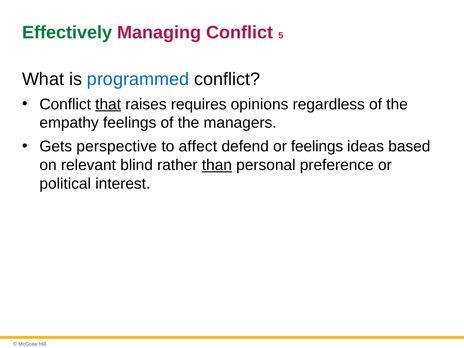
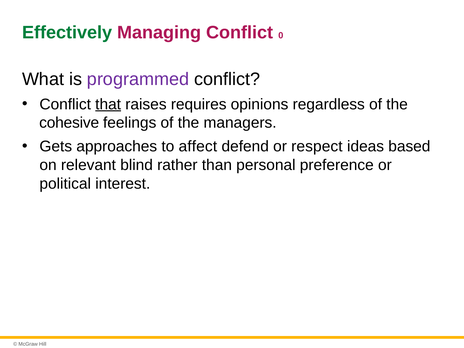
5: 5 -> 0 (281, 36)
programmed colour: blue -> purple (138, 79)
empathy: empathy -> cohesive (69, 123)
perspective: perspective -> approaches (117, 147)
or feelings: feelings -> respect (317, 147)
than underline: present -> none (217, 165)
